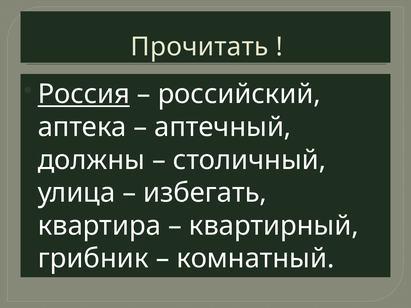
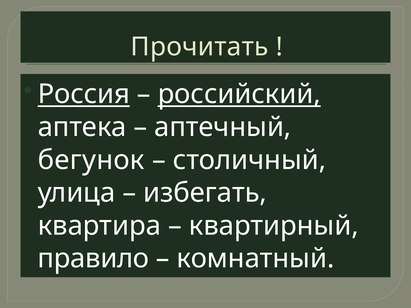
российский underline: none -> present (239, 94)
должны: должны -> бегунок (91, 160)
грибник: грибник -> правило (93, 259)
